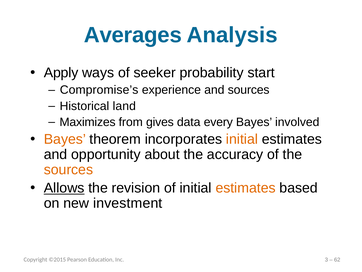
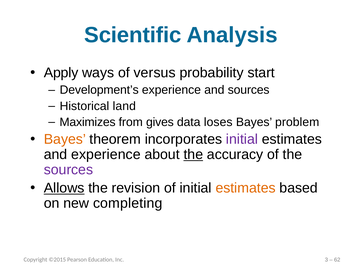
Averages: Averages -> Scientific (133, 35)
seeker: seeker -> versus (155, 73)
Compromise’s: Compromise’s -> Development’s (99, 90)
every: every -> loses (218, 122)
involved: involved -> problem (297, 122)
initial colour: orange -> purple (242, 139)
and opportunity: opportunity -> experience (106, 154)
the underline: none -> present (193, 154)
sources colour: orange -> purple (68, 169)
investment: investment -> completing (128, 203)
